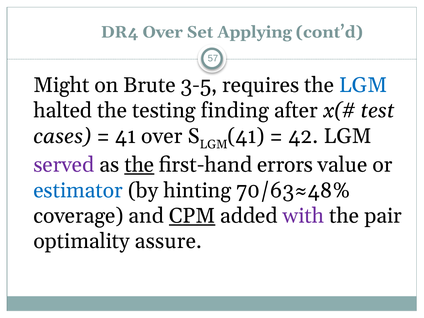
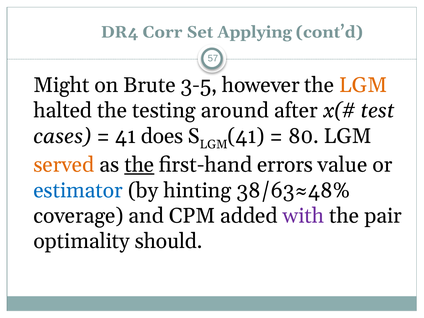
DR4 Over: Over -> Corr (162, 32)
requires: requires -> however (261, 85)
LGM colour: blue -> orange (363, 85)
finding: finding -> around (235, 111)
41 over: over -> does (162, 136)
42: 42 -> 80 (304, 136)
served colour: purple -> orange (64, 165)
70/63≈48%: 70/63≈48% -> 38/63≈48% (293, 190)
CPM underline: present -> none (192, 216)
assure: assure -> should (169, 241)
